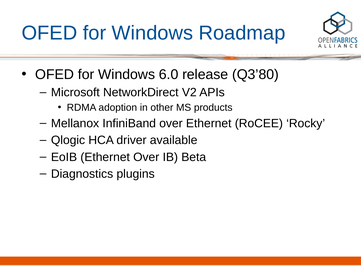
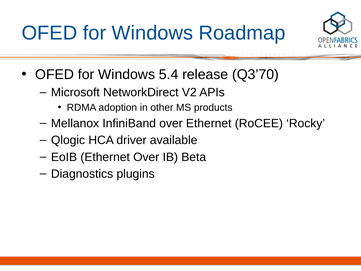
6.0: 6.0 -> 5.4 (169, 74)
Q3’80: Q3’80 -> Q3’70 (255, 74)
